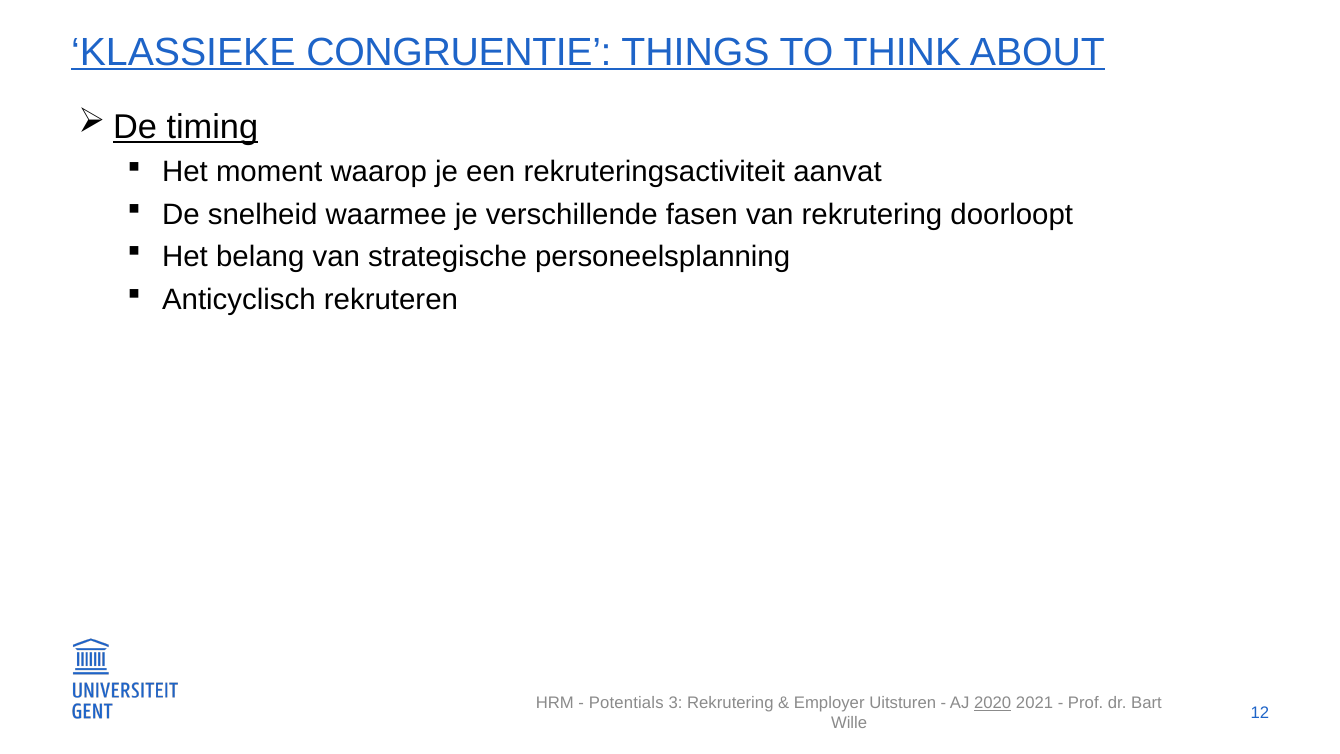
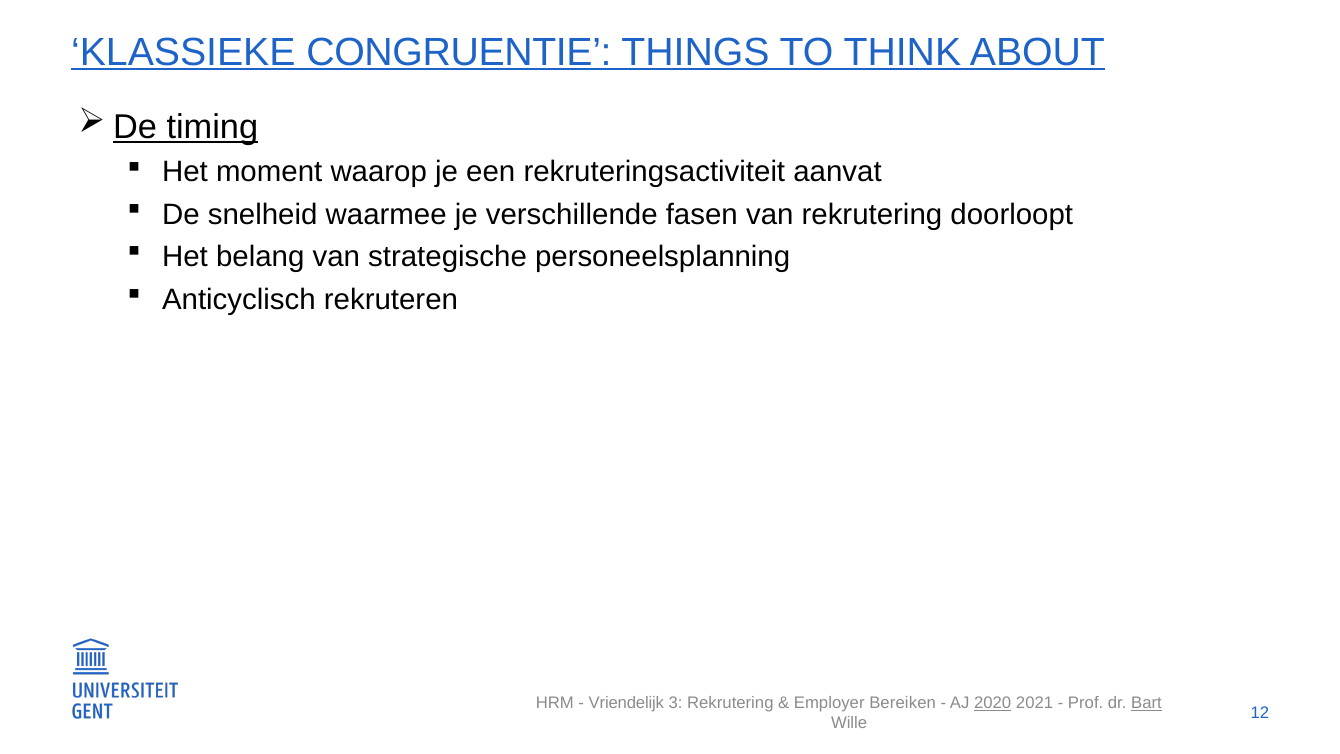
Potentials: Potentials -> Vriendelijk (626, 703)
Uitsturen: Uitsturen -> Bereiken (903, 703)
Bart underline: none -> present (1147, 703)
